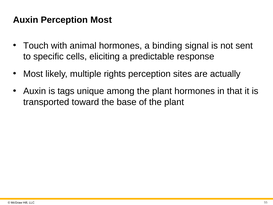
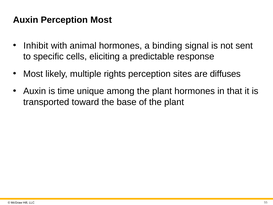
Touch: Touch -> Inhibit (36, 46)
actually: actually -> diffuses (225, 74)
tags: tags -> time (66, 91)
